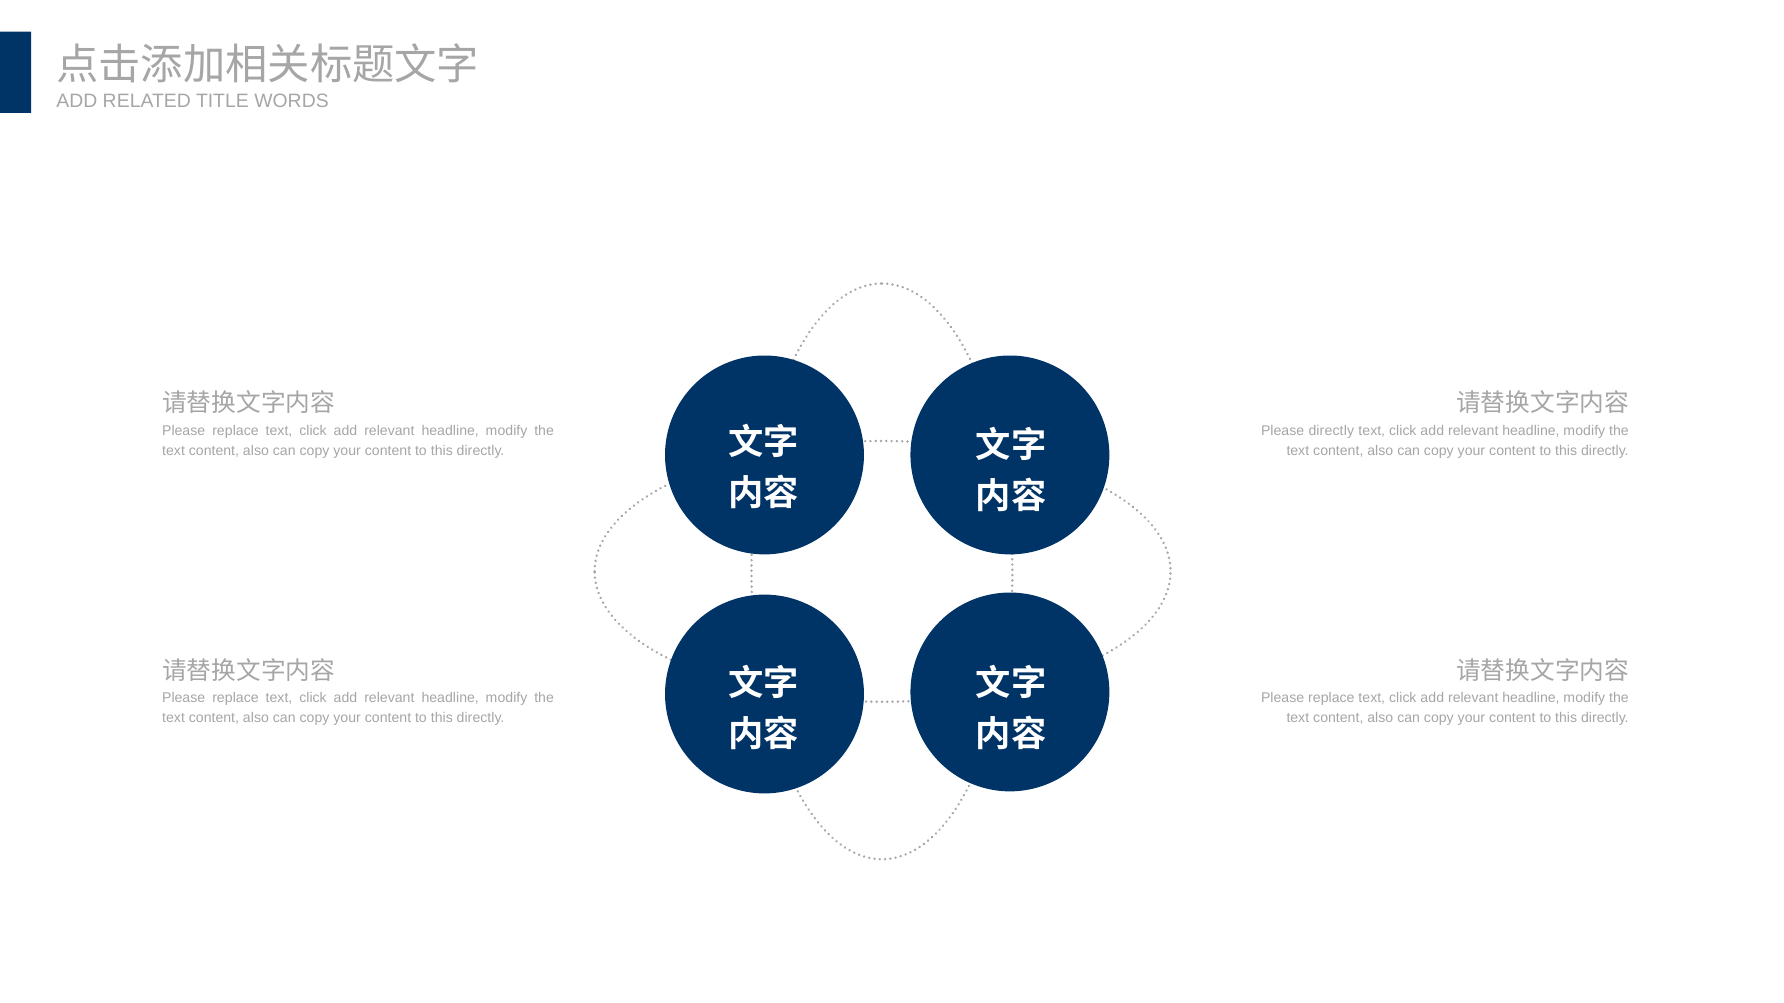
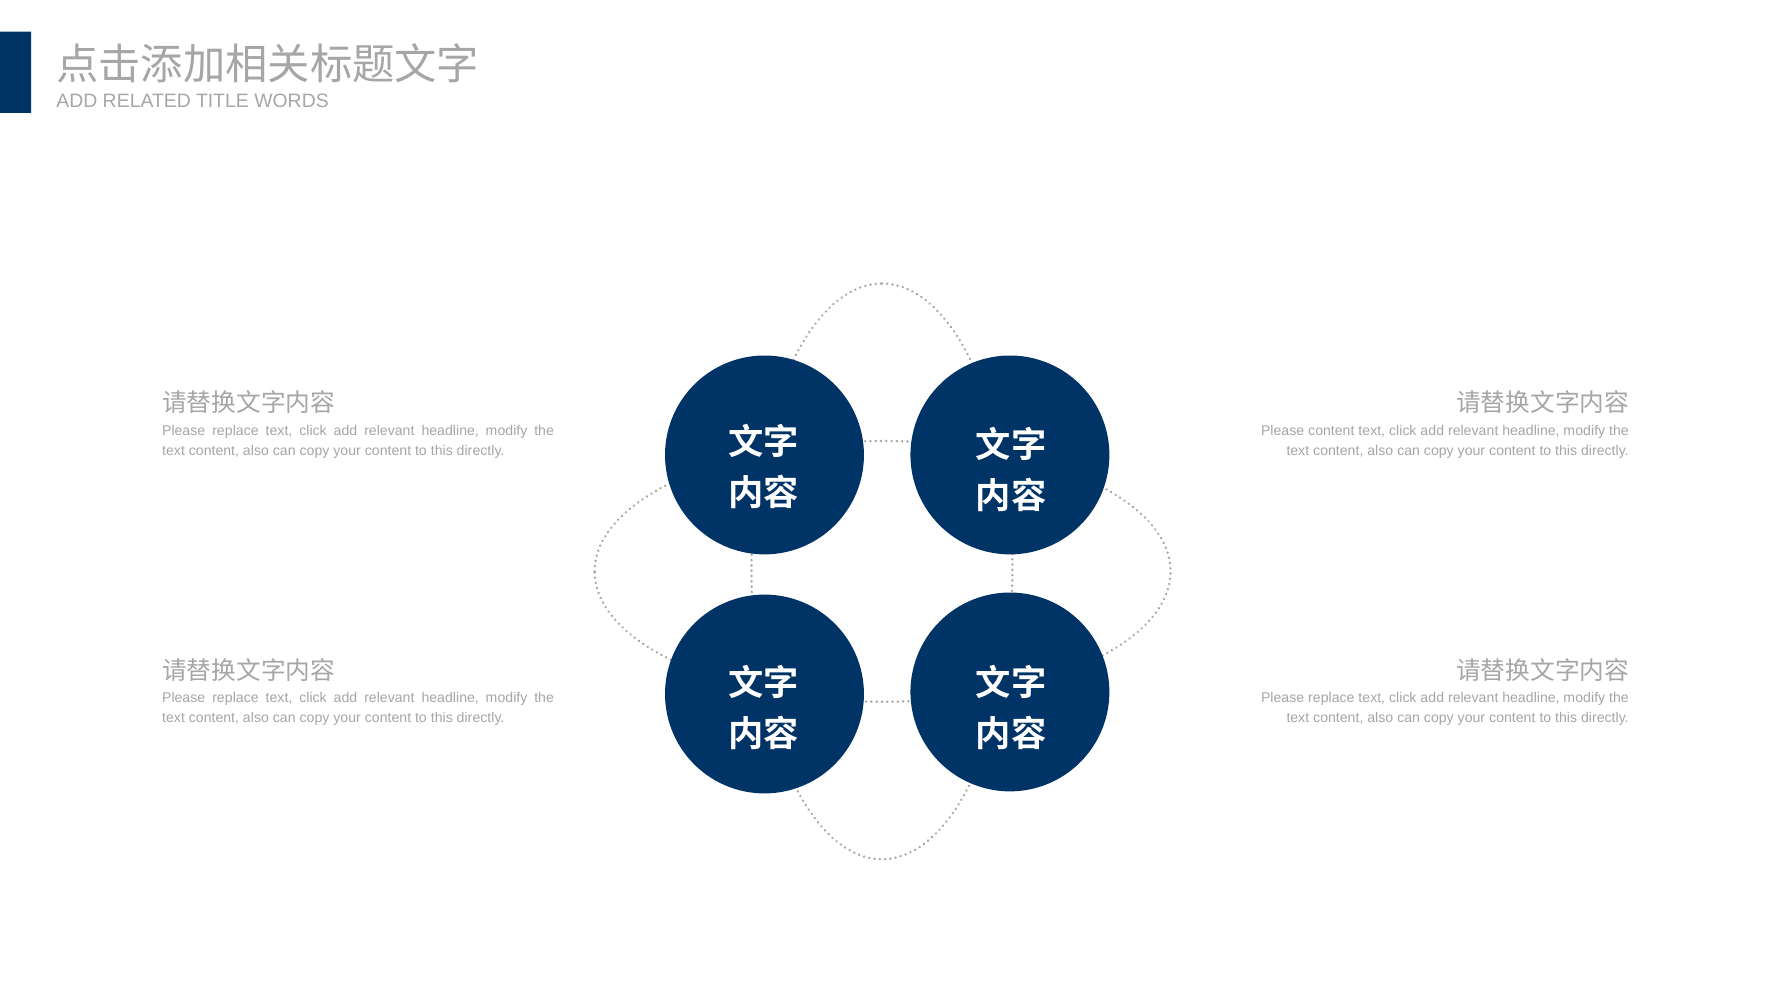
Please directly: directly -> content (1331, 431)
